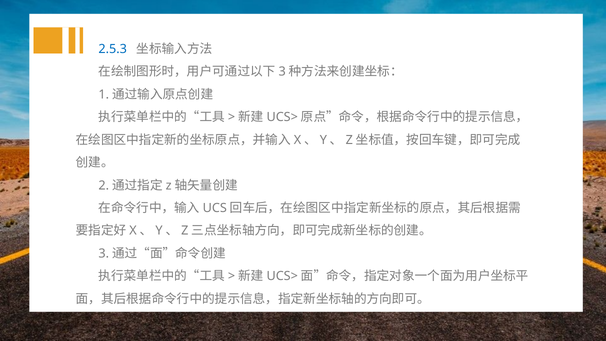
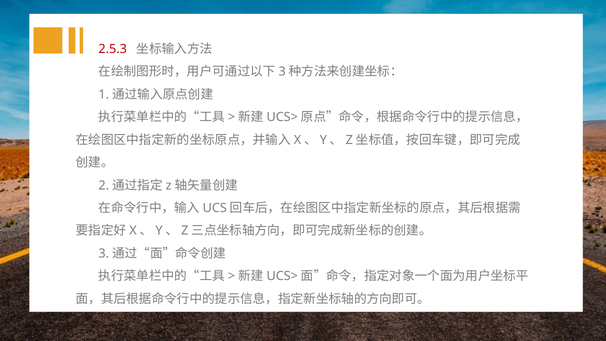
2.5.3 colour: blue -> red (113, 49)
